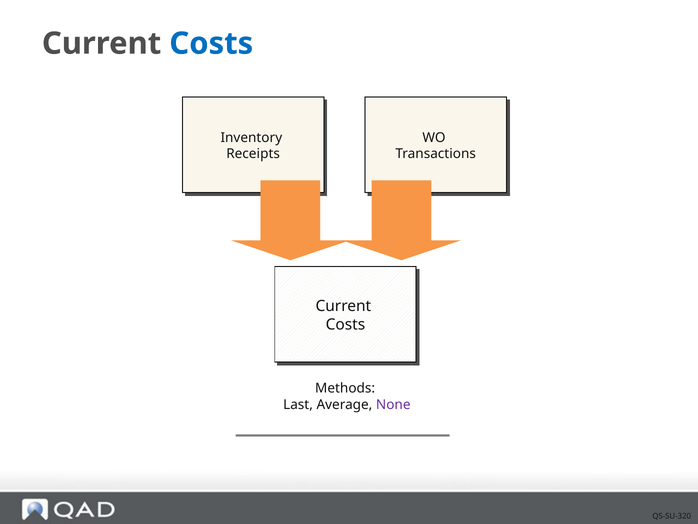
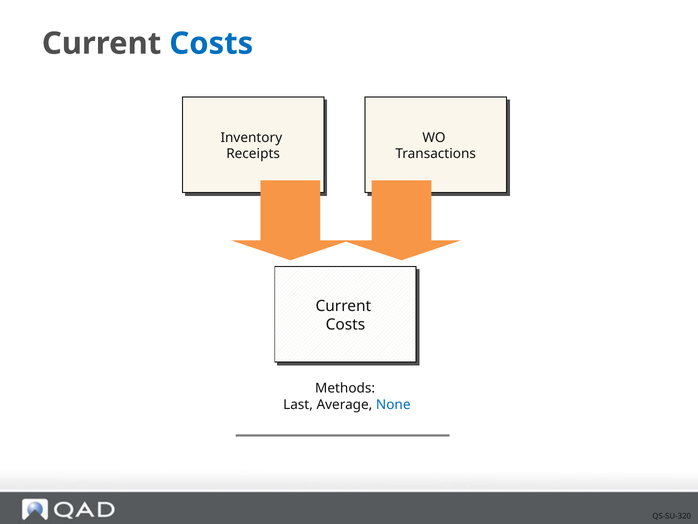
None colour: purple -> blue (393, 404)
